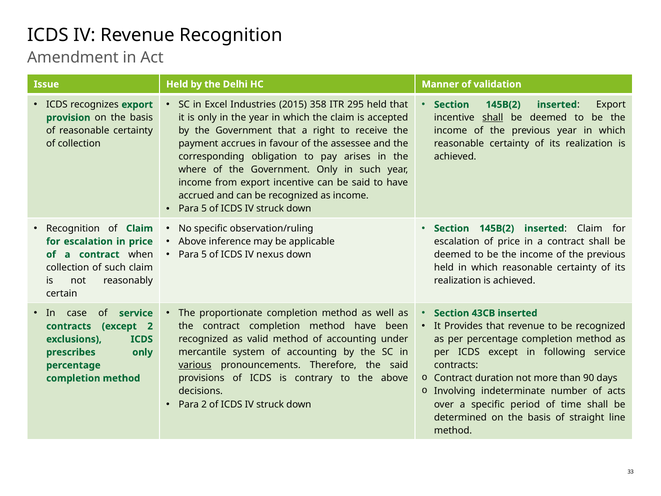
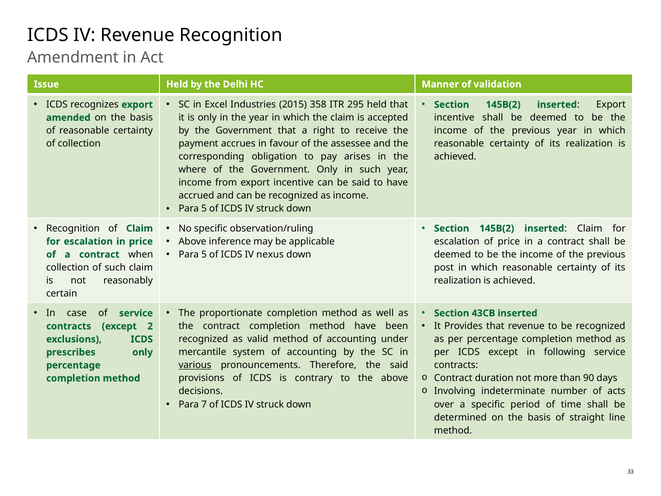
shall underline: present -> none (493, 118)
provision: provision -> amended (68, 118)
held: held -> post (444, 267)
Para 2: 2 -> 7 (204, 404)
